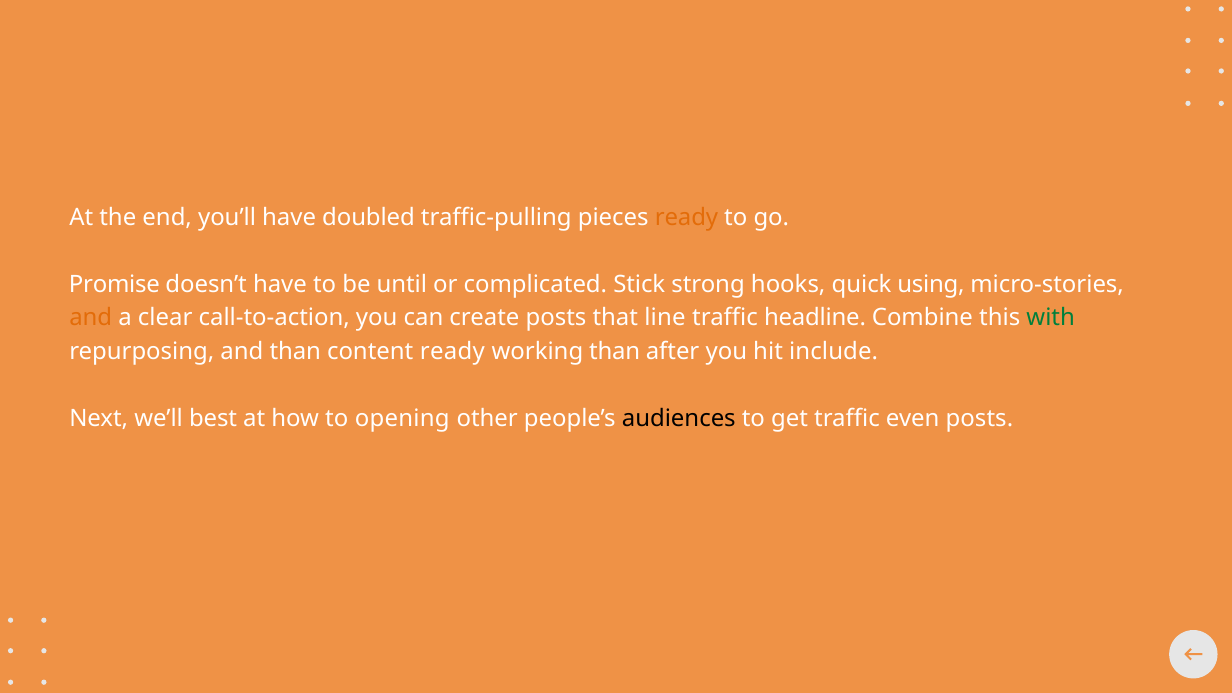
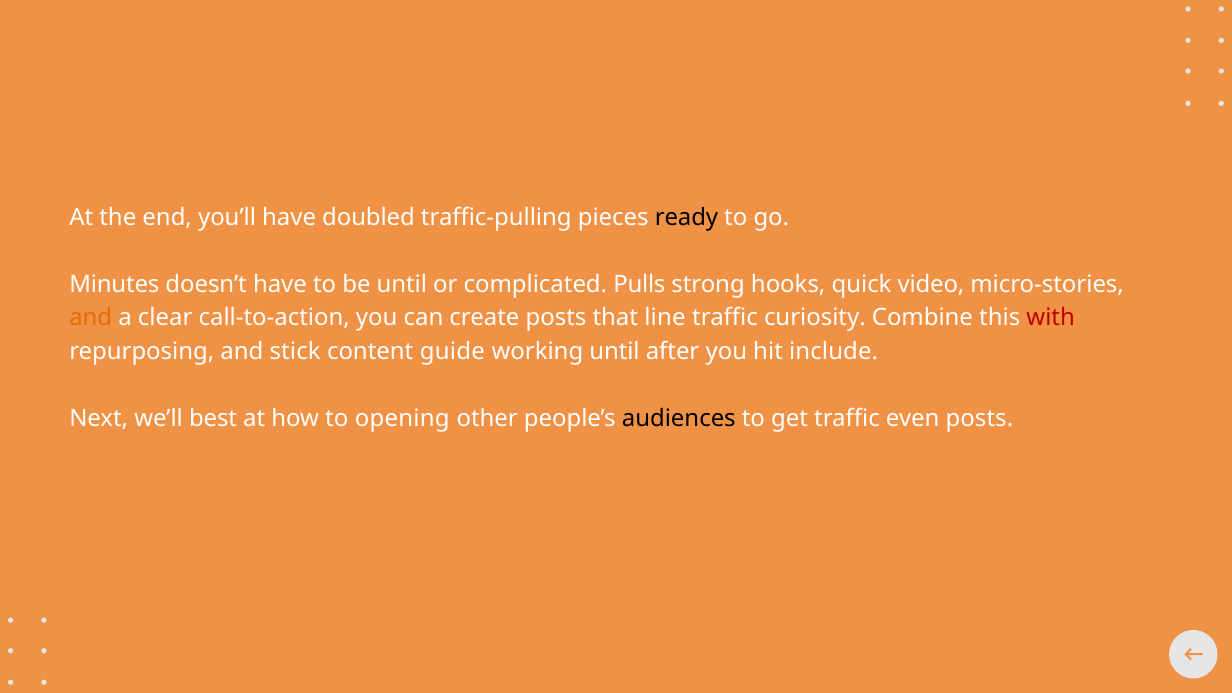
ready colour: orange -> black (686, 217)
Promise: Promise -> Minutes (114, 285)
Stick: Stick -> Pulls (639, 285)
using: using -> video (931, 285)
headline: headline -> curiosity (815, 318)
with colour: green -> red (1051, 318)
and than: than -> stick (295, 352)
content ready: ready -> guide (452, 352)
working than: than -> until (615, 352)
